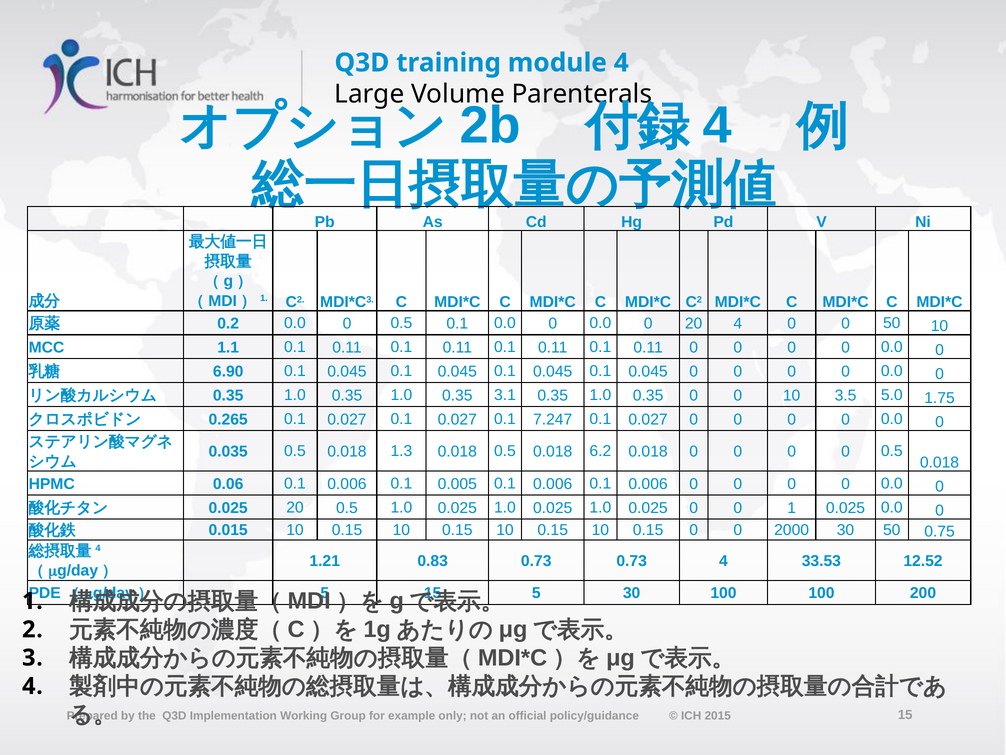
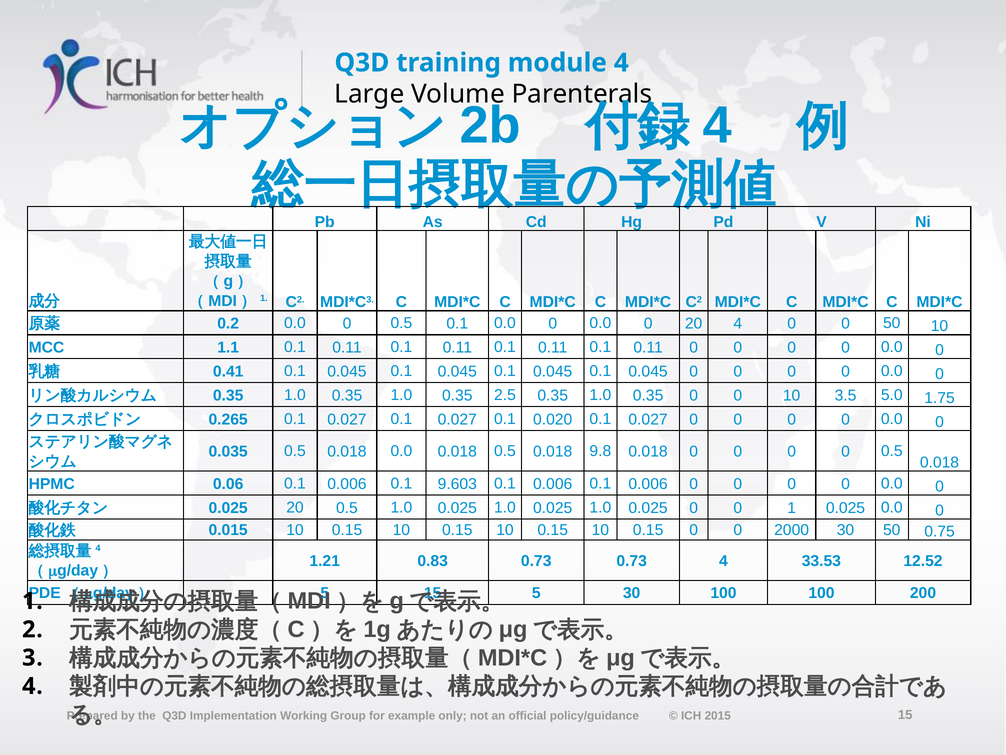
6.90: 6.90 -> 0.41 (228, 371)
3.1: 3.1 -> 2.5 (505, 395)
7.247: 7.247 -> 0.020 (553, 419)
0.018 1.3: 1.3 -> 0.0 (401, 451)
6.2: 6.2 -> 9.8 (600, 451)
0.005: 0.005 -> 9.603 (457, 484)
